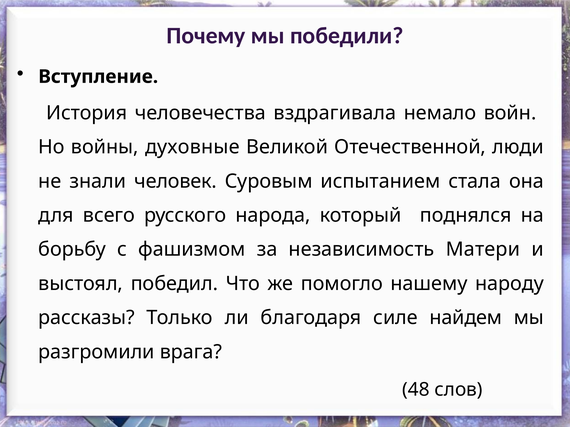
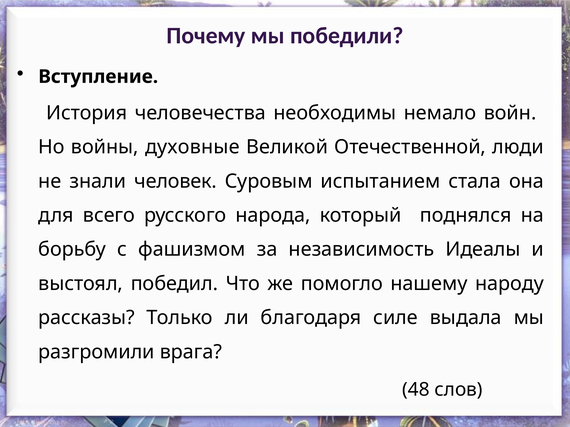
вздрагивала: вздрагивала -> необходимы (335, 113)
Матери: Матери -> Идеалы (483, 250)
найдем: найдем -> выдала (466, 318)
